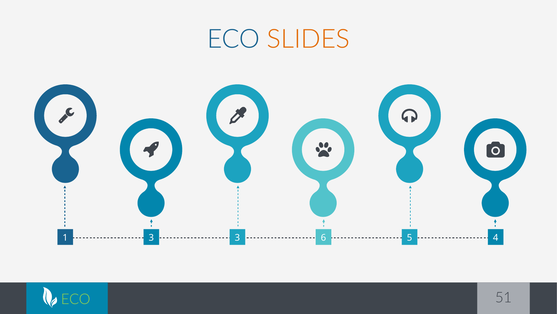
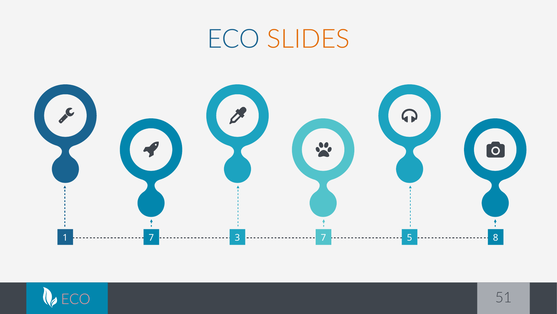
1 3: 3 -> 7 (151, 237)
3 6: 6 -> 7 (323, 237)
4: 4 -> 8 (496, 237)
ECO colour: light green -> pink (76, 299)
